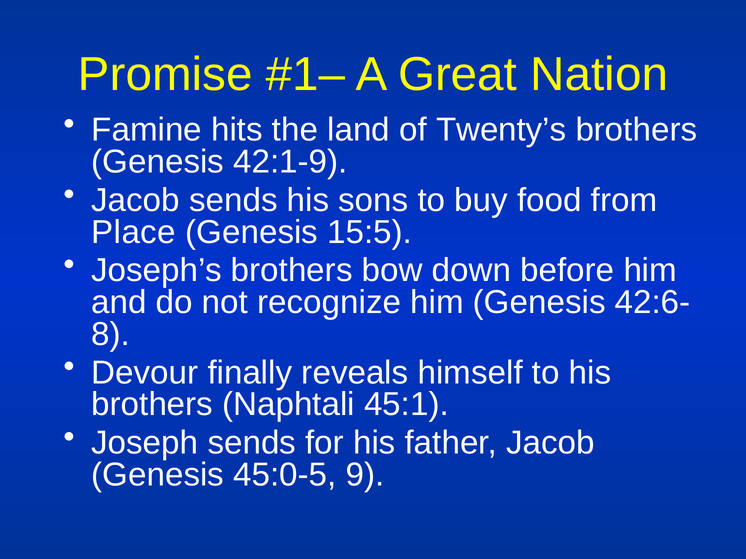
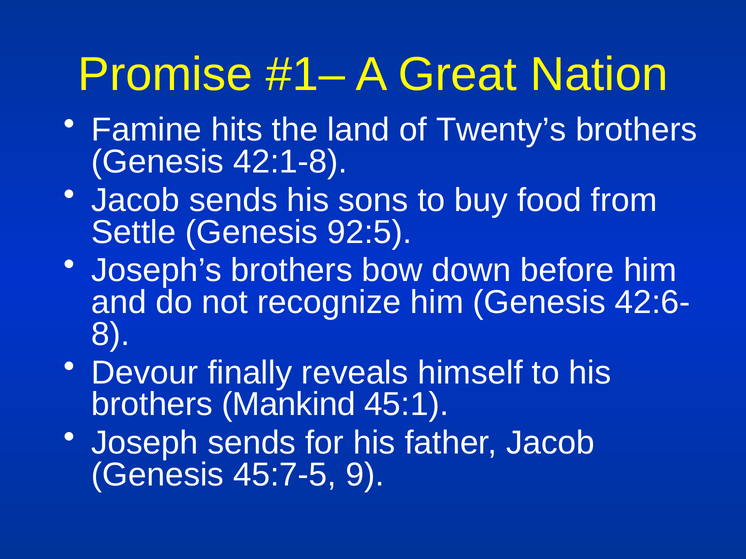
42:1-9: 42:1-9 -> 42:1-8 (290, 162)
Place: Place -> Settle (134, 232)
15:5: 15:5 -> 92:5 (370, 232)
Naphtali: Naphtali -> Mankind (289, 405)
45:0-5: 45:0-5 -> 45:7-5 (285, 475)
